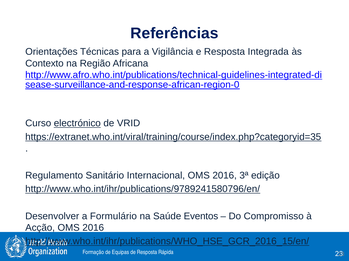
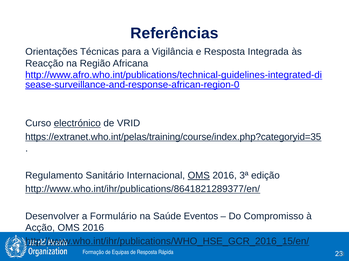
Contexto: Contexto -> Reacção (44, 64)
https://extranet.who.int/viral/training/course/index.php?categoryid=35: https://extranet.who.int/viral/training/course/index.php?categoryid=35 -> https://extranet.who.int/pelas/training/course/index.php?categoryid=35 (173, 137)
OMS underline: none -> present (199, 176)
http://www.who.int/ihr/publications/9789241580796/en/: http://www.who.int/ihr/publications/9789241580796/en/ -> http://www.who.int/ihr/publications/8641821289377/en/ (143, 190)
